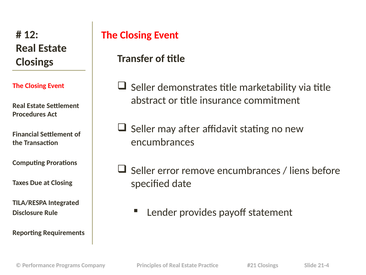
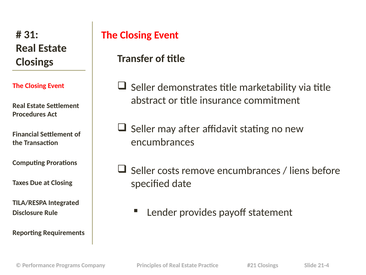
12: 12 -> 31 (31, 35)
error: error -> costs (168, 170)
